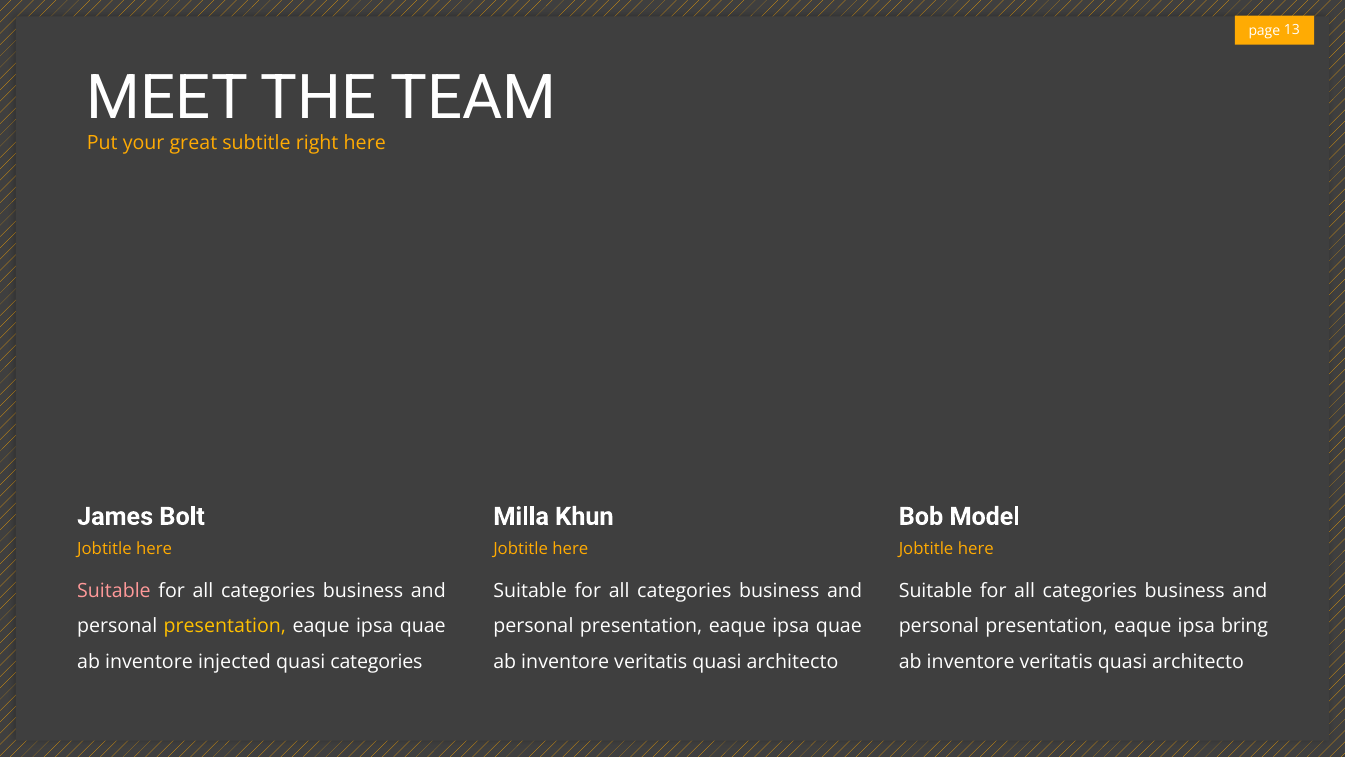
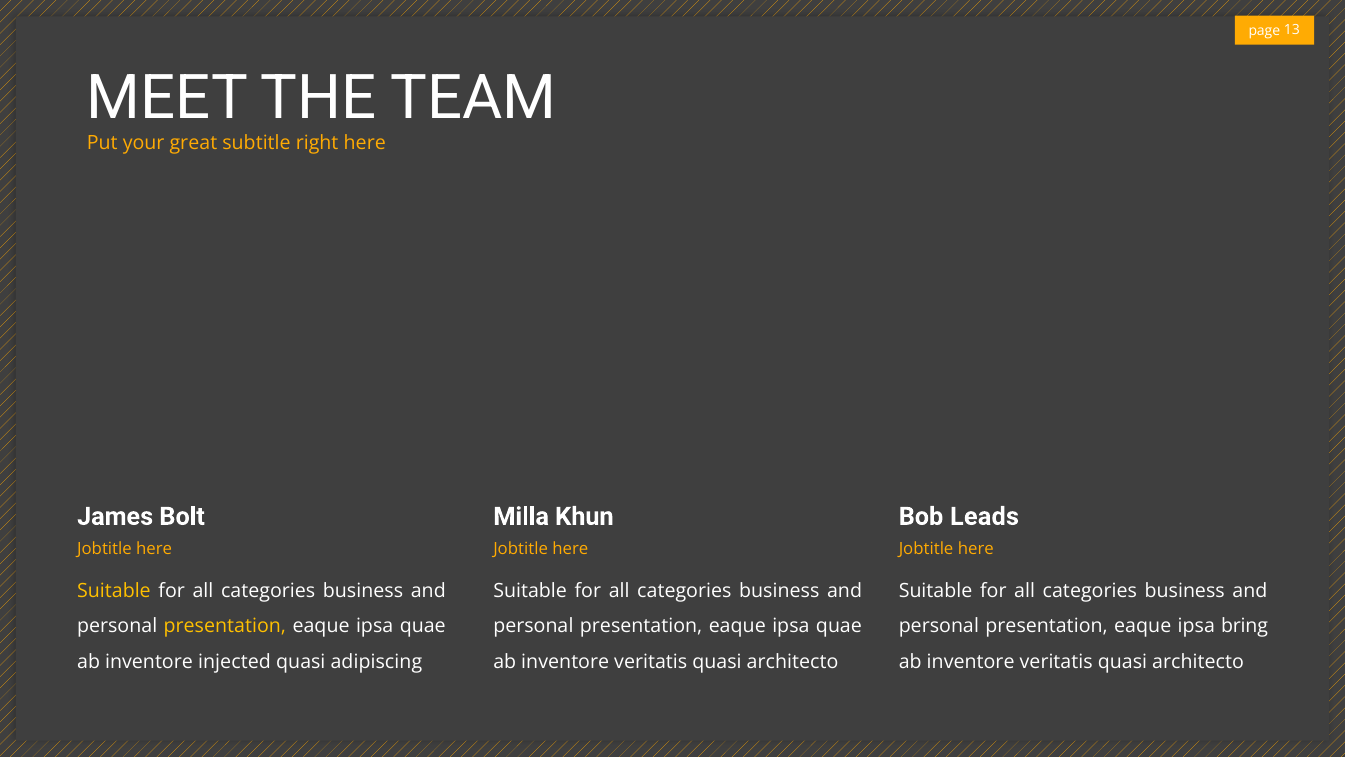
Model: Model -> Leads (984, 516)
Suitable colour: pink -> yellow (114, 591)
quasi categories: categories -> adipiscing (376, 661)
